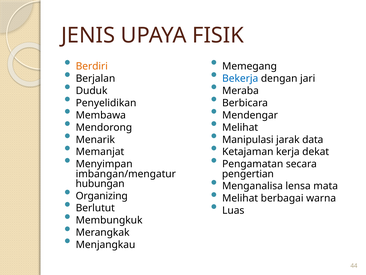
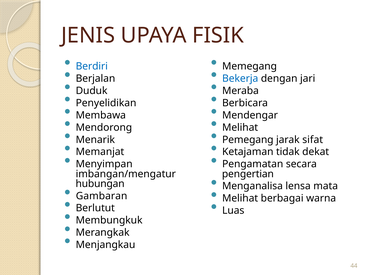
Berdiri colour: orange -> blue (92, 66)
Manipulasi: Manipulasi -> Pemegang (248, 139)
data: data -> sifat (313, 139)
kerja: kerja -> tidak (288, 152)
Organizing: Organizing -> Gambaran (102, 196)
